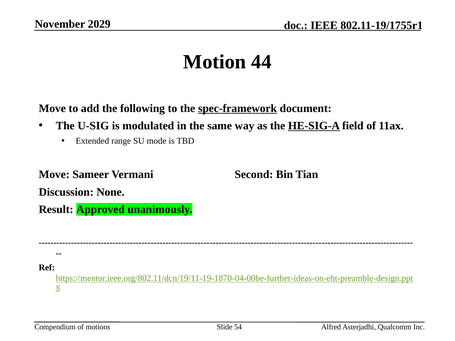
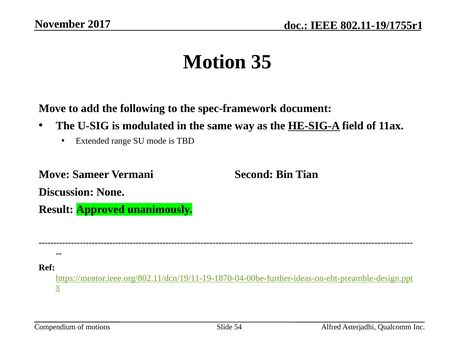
2029: 2029 -> 2017 (99, 24)
44: 44 -> 35 (261, 62)
spec-framework underline: present -> none (237, 108)
